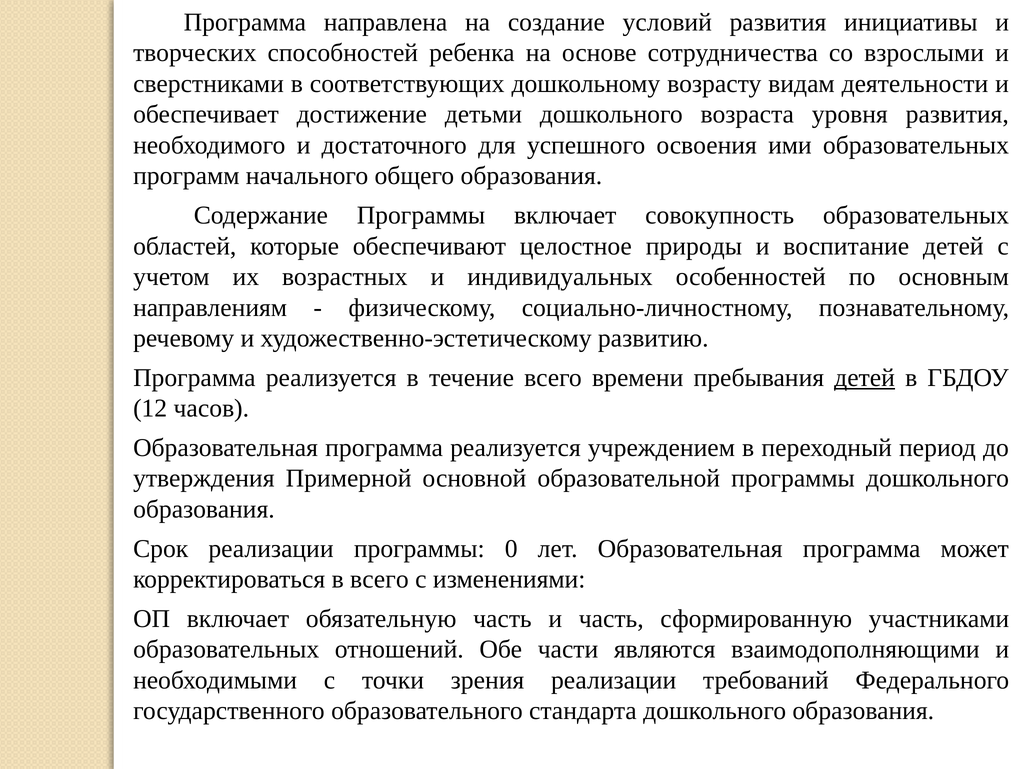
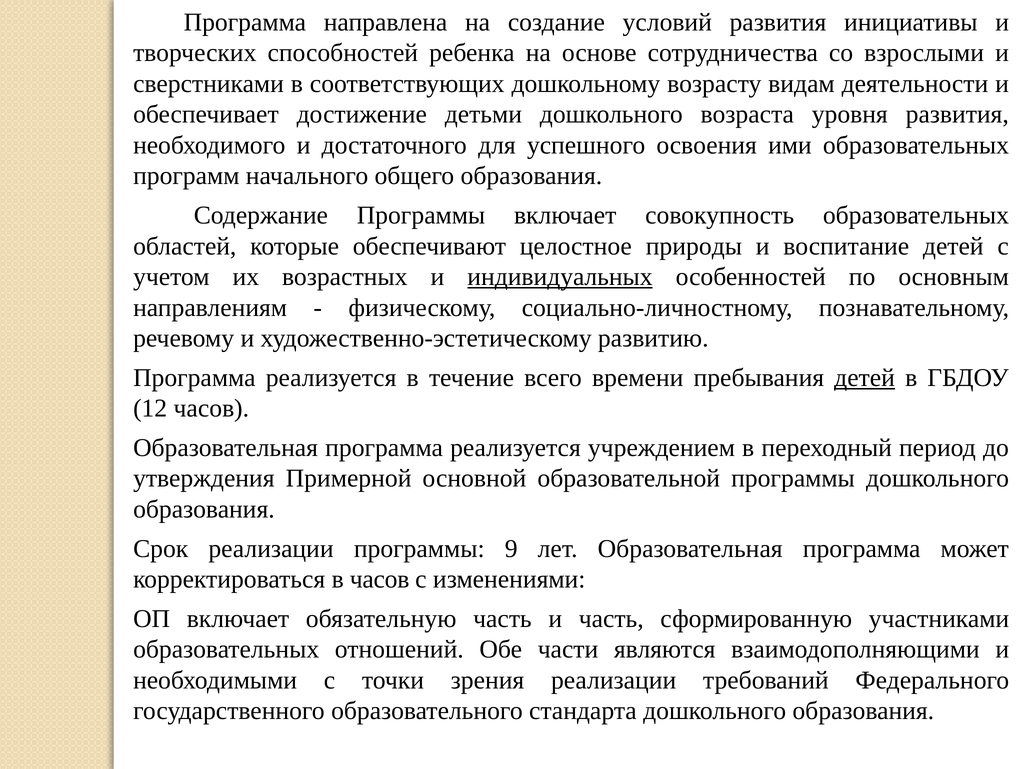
индивидуальных underline: none -> present (560, 277)
0: 0 -> 9 (511, 549)
в всего: всего -> часов (380, 580)
